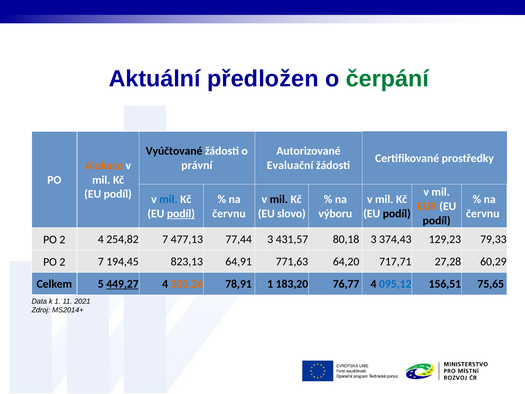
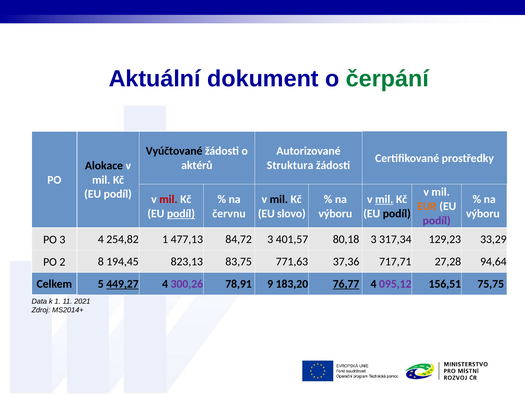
předložen: předložen -> dokument (263, 79)
právní: právní -> aktérů (197, 165)
Evaluační: Evaluační -> Struktura (290, 165)
Alokace colour: orange -> black (104, 165)
mil colour: blue -> red (168, 199)
mil underline: none -> present (384, 199)
červnu: červnu -> výboru (483, 213)
podíl colour: black -> purple (437, 221)
2: 2 -> 3 (62, 240)
254,82 7: 7 -> 1 (165, 239)
77,44: 77,44 -> 84,72 (239, 239)
431,57: 431,57 -> 401,57 (292, 239)
374,43: 374,43 -> 317,34 (395, 239)
79,33: 79,33 -> 33,29 (493, 239)
2 7: 7 -> 8 (101, 261)
64,91: 64,91 -> 83,75 (239, 261)
64,20: 64,20 -> 37,36 (346, 261)
60,29: 60,29 -> 94,64 (493, 261)
300,26 colour: orange -> purple (187, 284)
78,91 1: 1 -> 9 (270, 284)
76,77 underline: none -> present (346, 284)
095,12 colour: blue -> purple (395, 284)
75,65: 75,65 -> 75,75 (491, 284)
